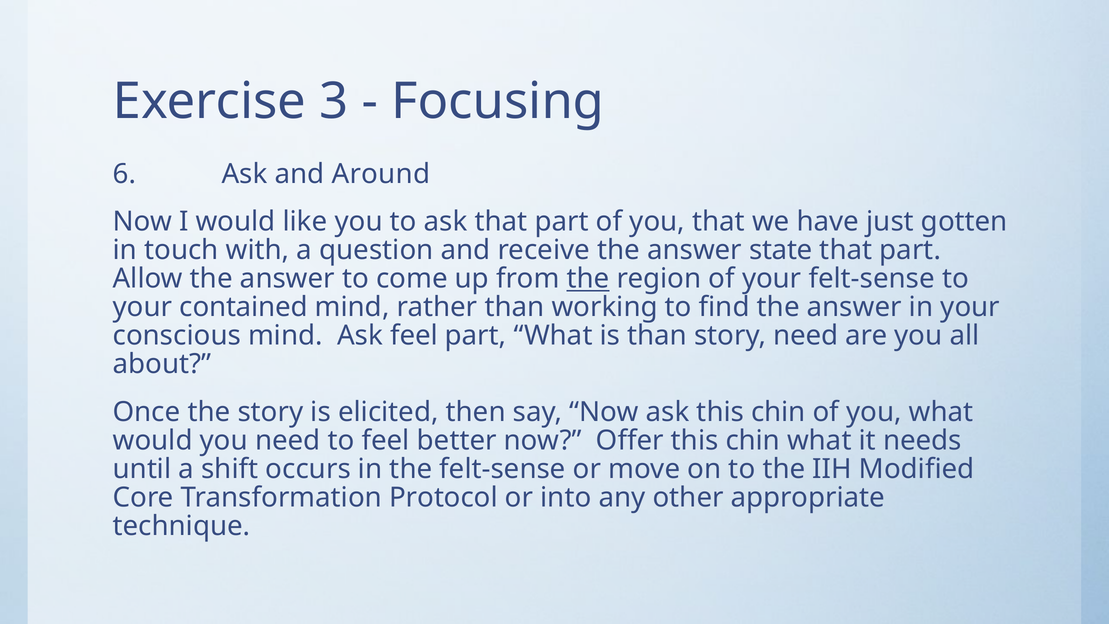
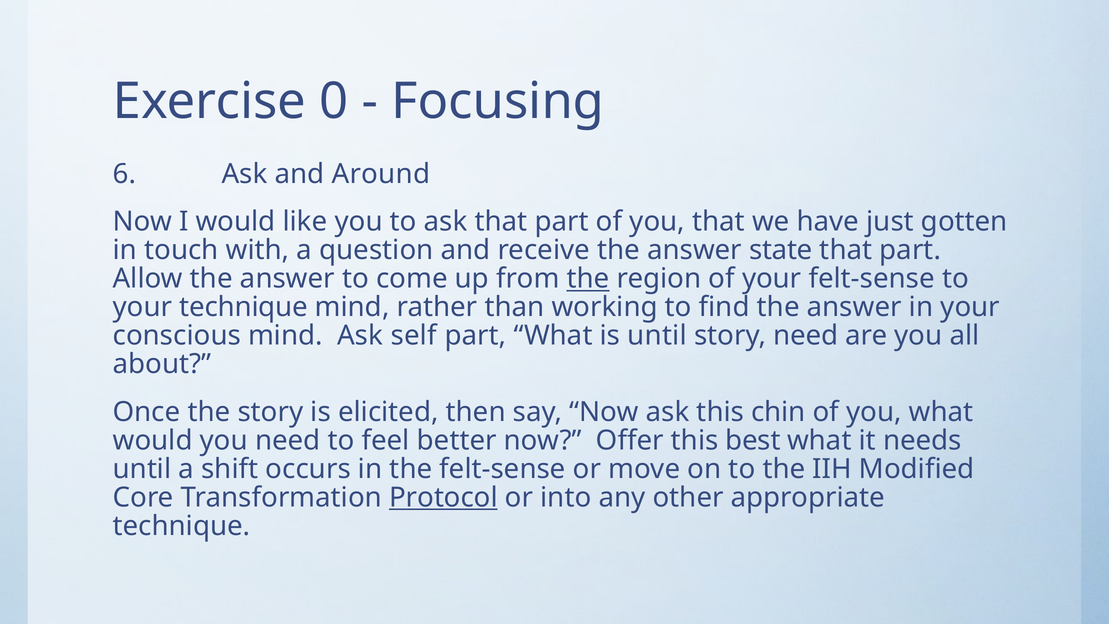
3: 3 -> 0 (334, 101)
your contained: contained -> technique (244, 307)
Ask feel: feel -> self (414, 336)
is than: than -> until (657, 336)
Offer this chin: chin -> best (753, 440)
Protocol underline: none -> present (443, 497)
